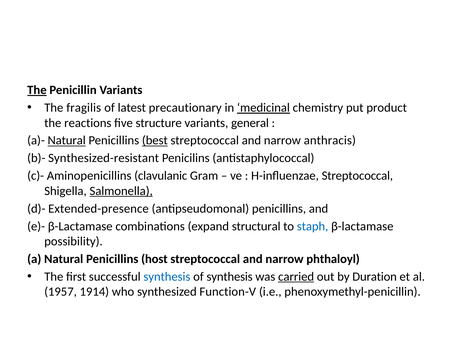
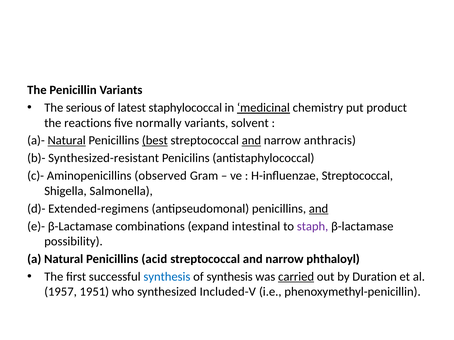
The underline: present -> none (37, 90)
fragilis: fragilis -> serious (84, 108)
precautionary: precautionary -> staphylococcal (185, 108)
structure: structure -> normally (159, 123)
general: general -> solvent (250, 123)
and underline: none -> present (251, 141)
clavulanic: clavulanic -> observed (161, 176)
Salmonella underline: present -> none (121, 191)
Extended-presence: Extended-presence -> Extended-regimens (98, 209)
and underline: none -> present (319, 209)
structural: structural -> intestinal (256, 227)
staph colour: blue -> purple (313, 227)
host: host -> acid (154, 259)
1914: 1914 -> 1951 (94, 292)
Function-V: Function-V -> Included-V (228, 292)
